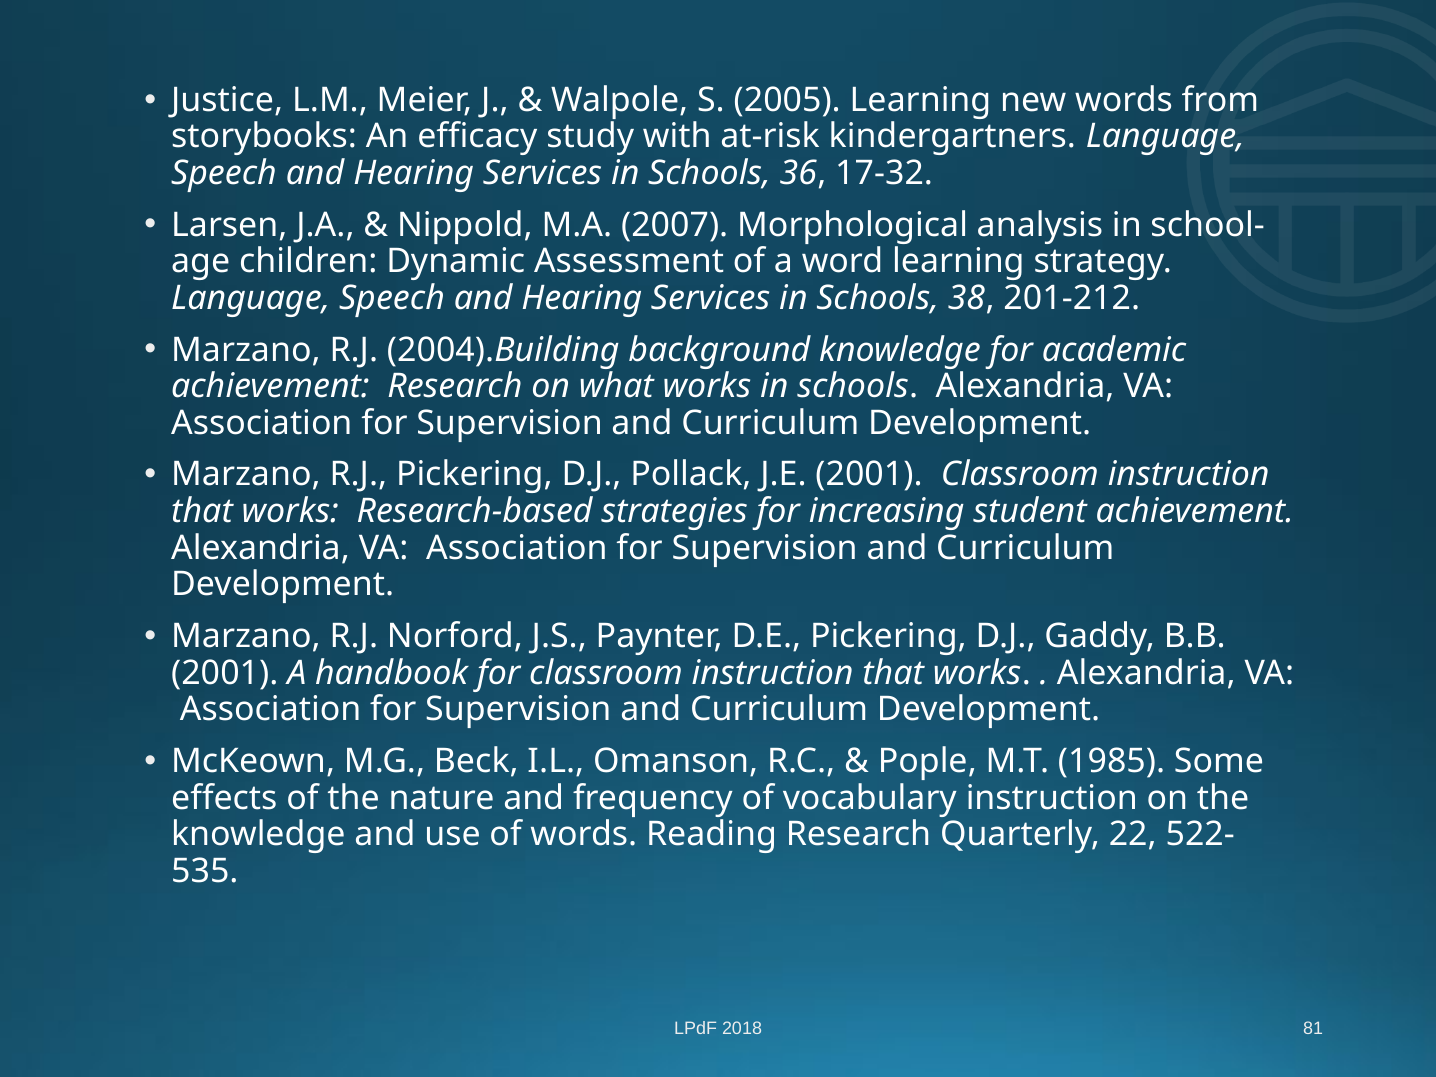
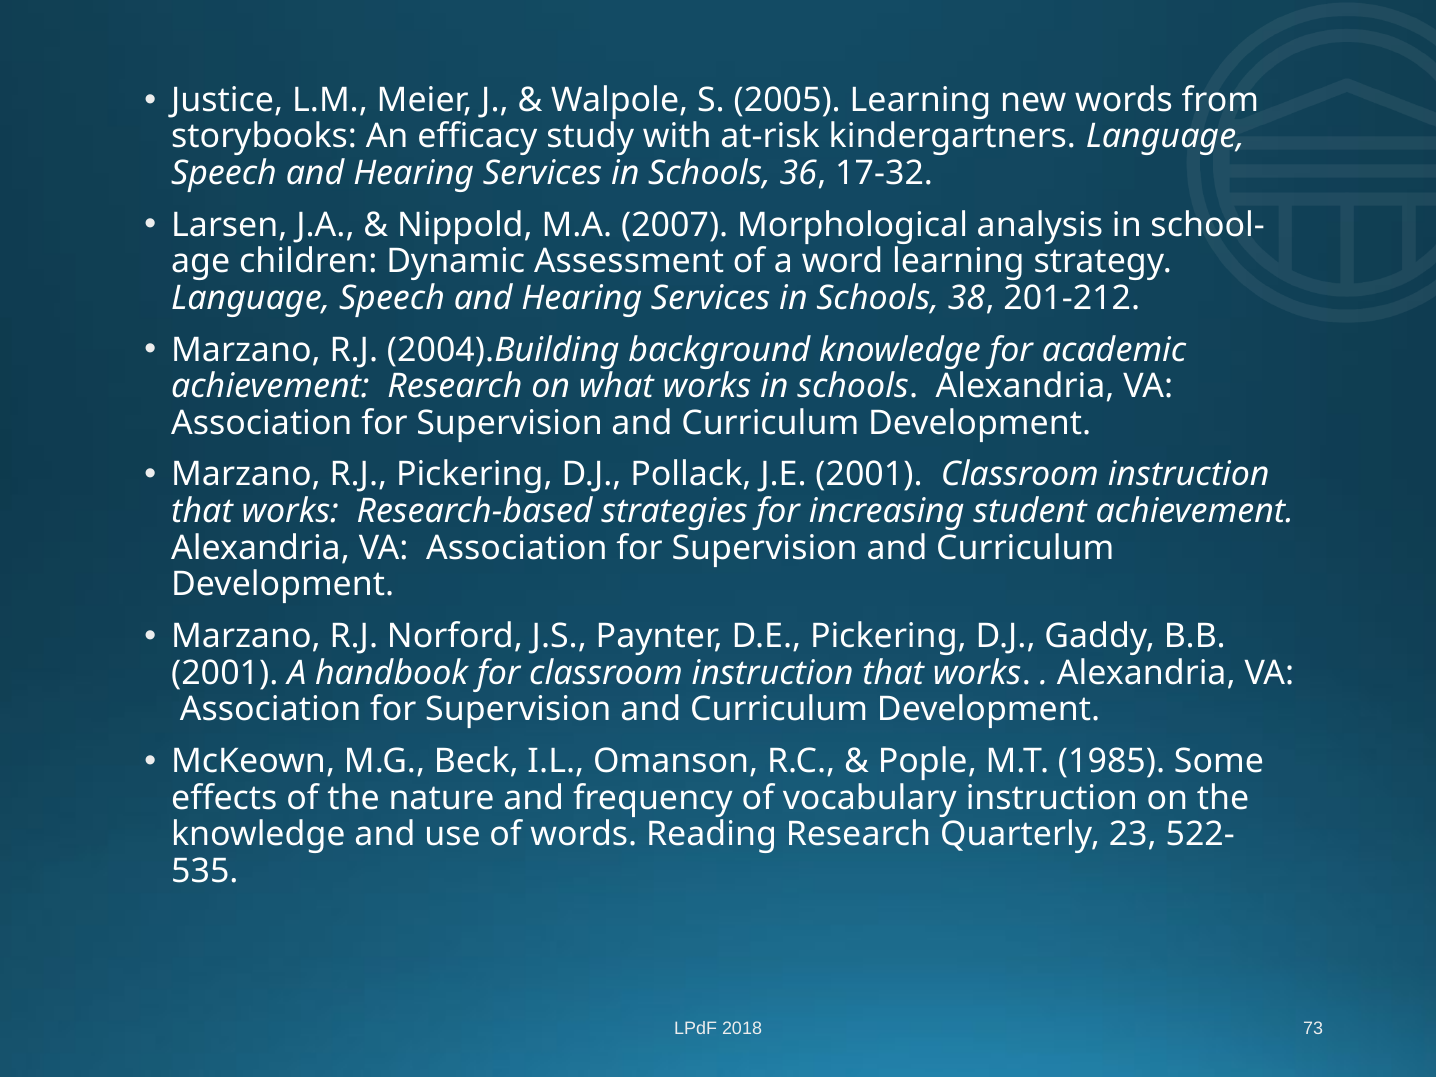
22: 22 -> 23 (1133, 834)
81: 81 -> 73 (1313, 1028)
